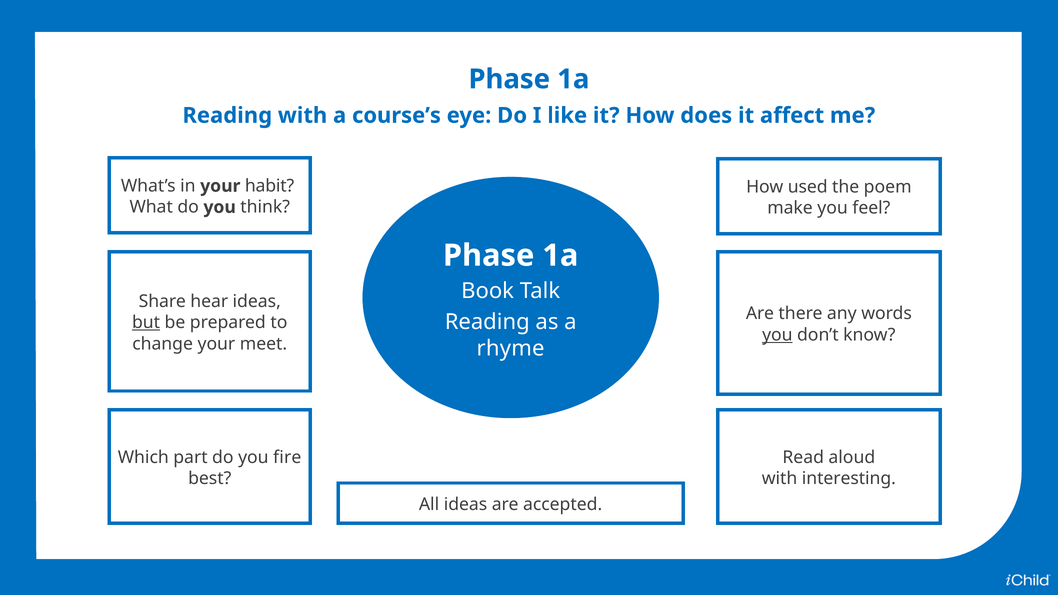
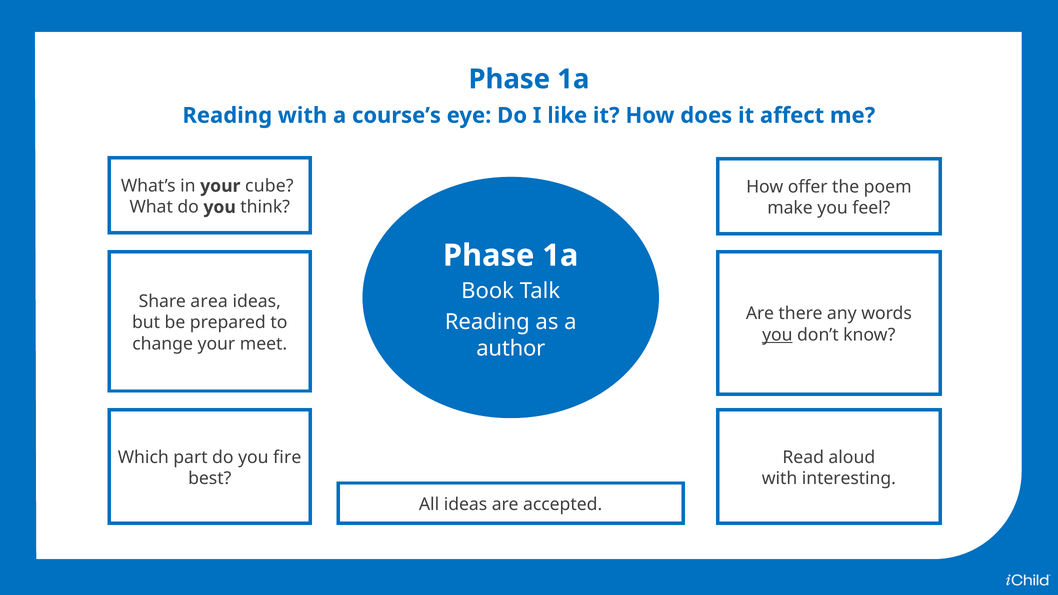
habit: habit -> cube (269, 186)
used: used -> offer (808, 187)
hear: hear -> area (209, 301)
but underline: present -> none (146, 323)
rhyme: rhyme -> author (511, 348)
